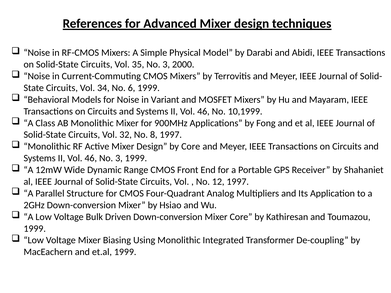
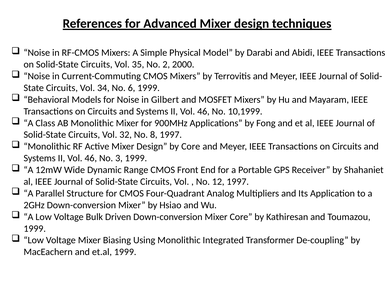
35 No 3: 3 -> 2 (166, 65)
Variant: Variant -> Gilbert (165, 100)
